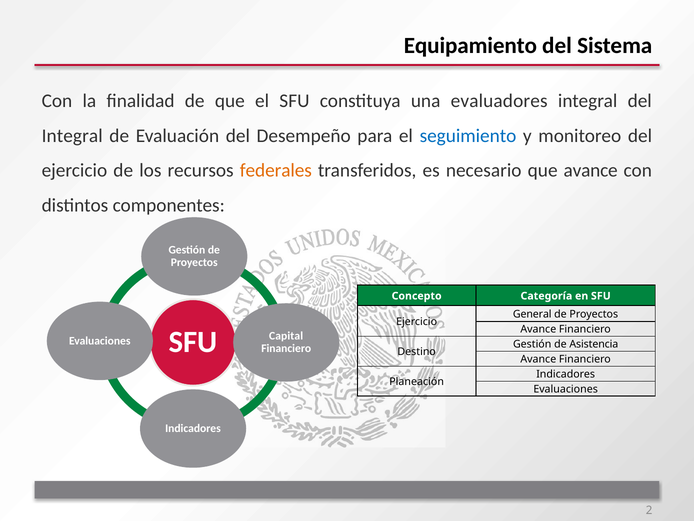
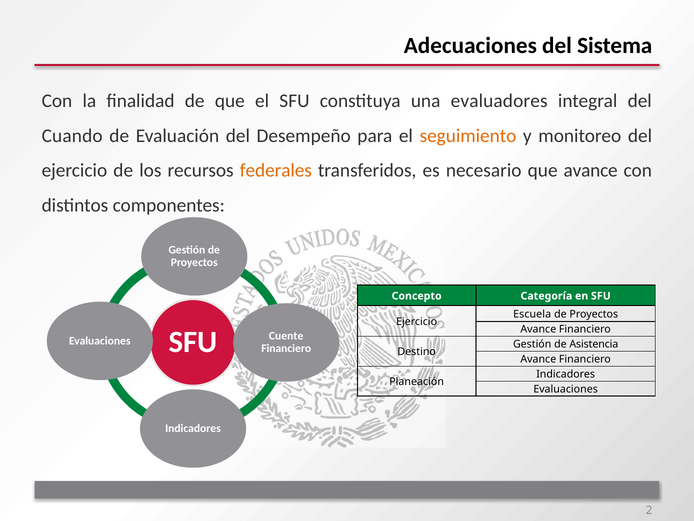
Equipamiento: Equipamiento -> Adecuaciones (470, 46)
Integral: Integral -> Cuando (72, 136)
seguimiento colour: blue -> orange (468, 136)
General: General -> Escuela (532, 314)
Capital: Capital -> Cuente (286, 336)
